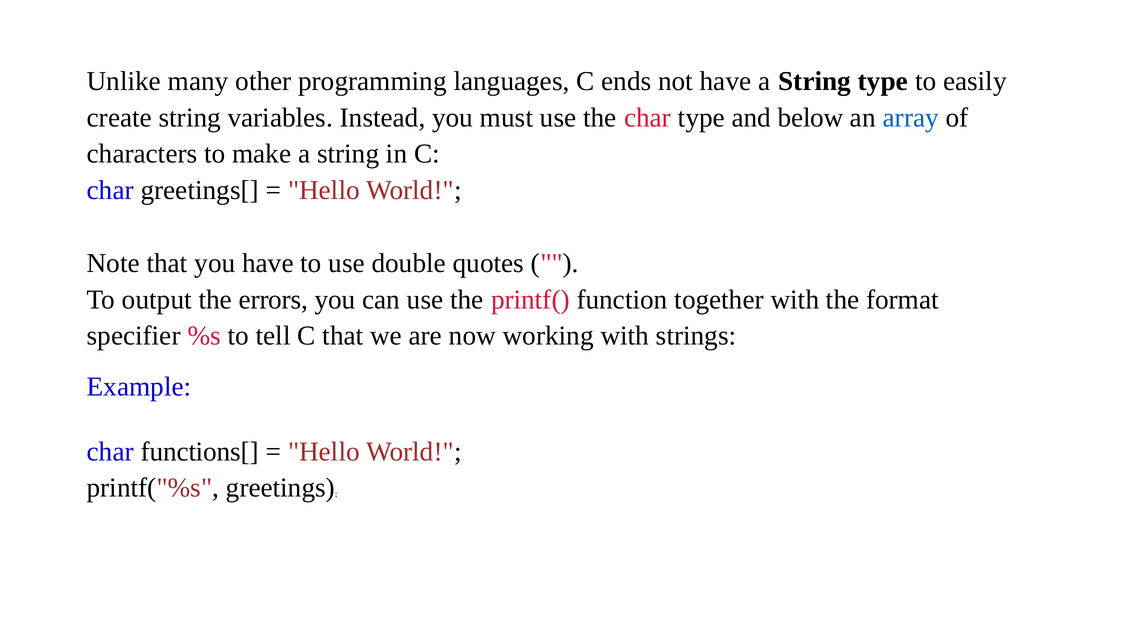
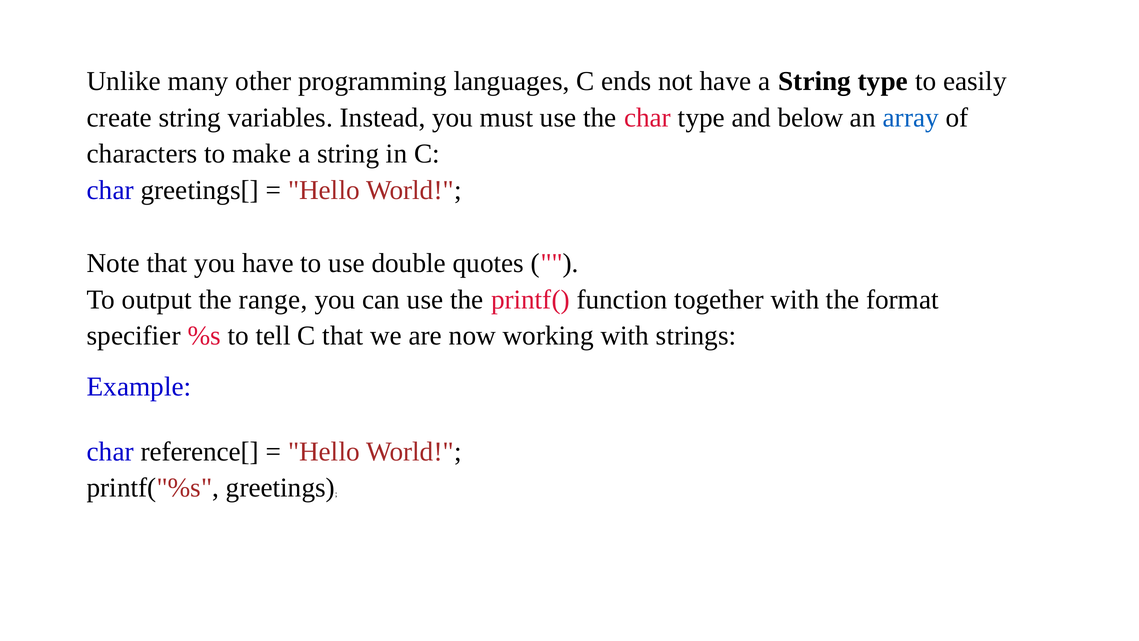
errors: errors -> range (273, 299)
functions[: functions[ -> reference[ (200, 451)
